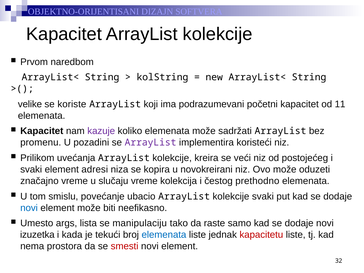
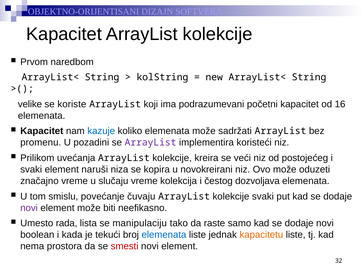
11: 11 -> 16 (340, 104)
kazuje colour: purple -> blue (101, 131)
adresi: adresi -> naruši (95, 169)
prethodno: prethodno -> dozvoljava (257, 181)
ubacio: ubacio -> čuvaju (141, 196)
novi colour: blue -> purple (29, 208)
args: args -> rada (67, 223)
izuzetka: izuzetka -> boolean (37, 235)
kapacitetu colour: red -> orange (261, 235)
